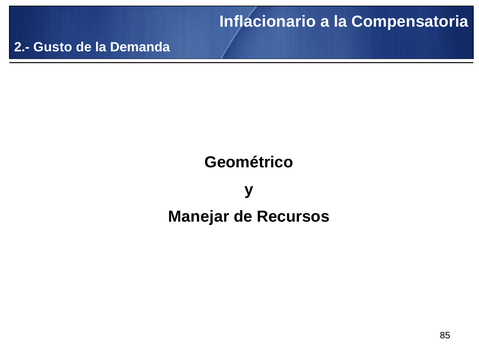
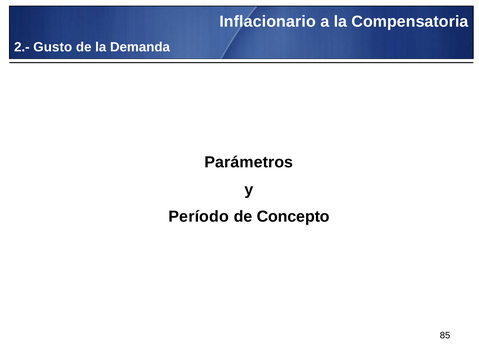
Geométrico: Geométrico -> Parámetros (249, 162)
Manejar: Manejar -> Período (199, 217)
Recursos: Recursos -> Concepto (293, 217)
